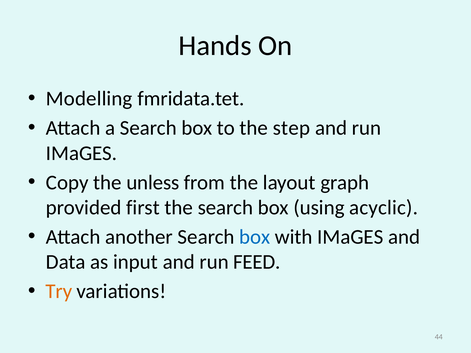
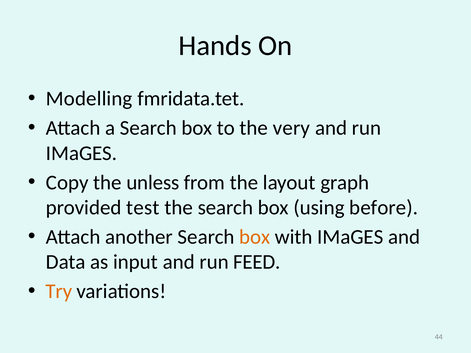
step: step -> very (291, 128)
first: first -> test (143, 208)
acyclic: acyclic -> before (384, 208)
box colour: blue -> orange (255, 237)
